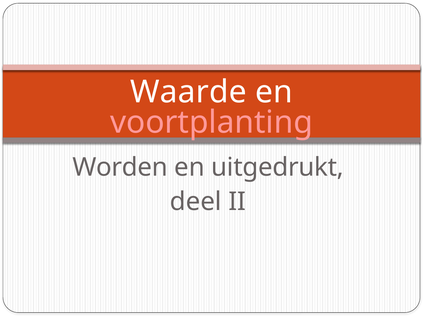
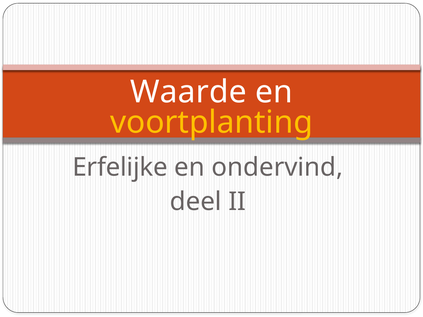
voortplanting colour: pink -> yellow (211, 123)
Worden: Worden -> Erfelijke (120, 167)
uitgedrukt: uitgedrukt -> ondervind (277, 167)
